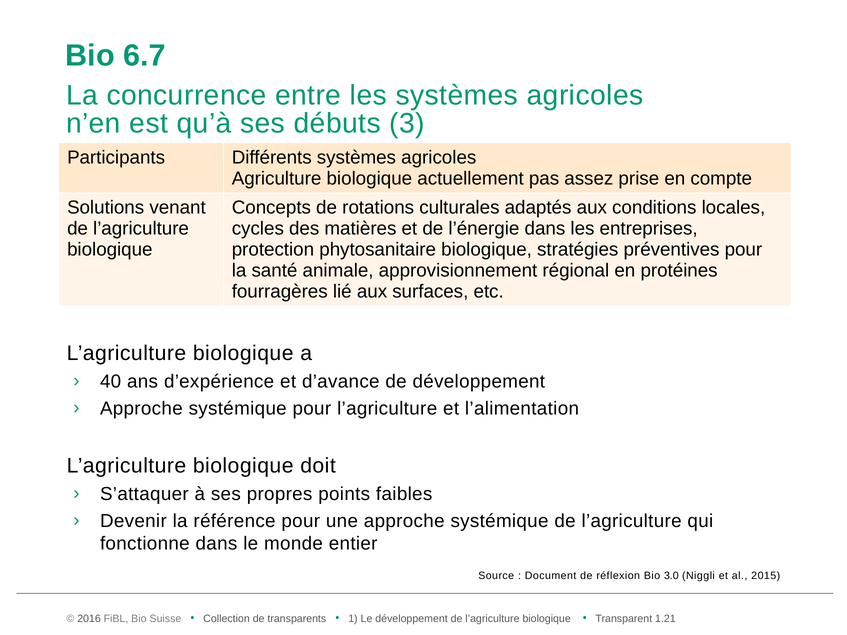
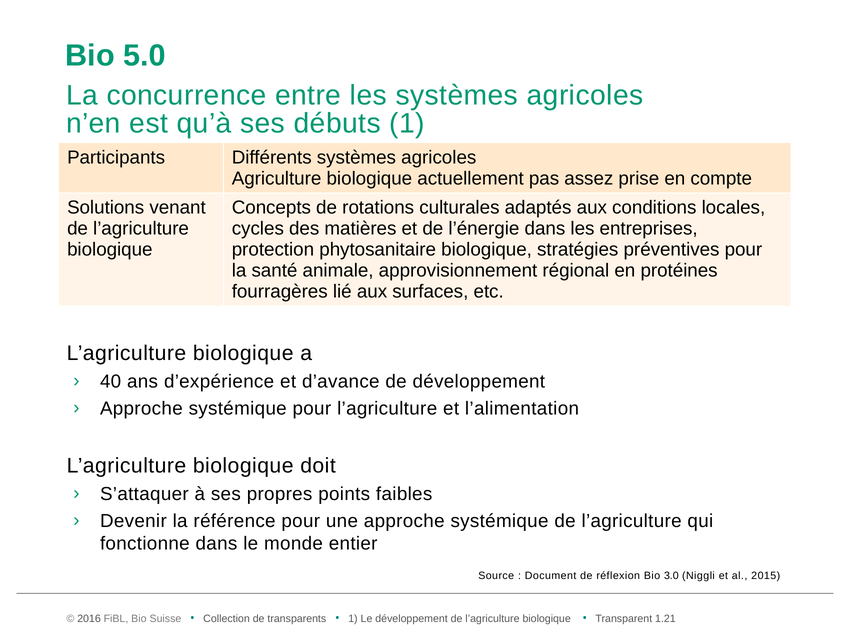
6.7: 6.7 -> 5.0 (144, 56)
débuts 3: 3 -> 1 (407, 124)
